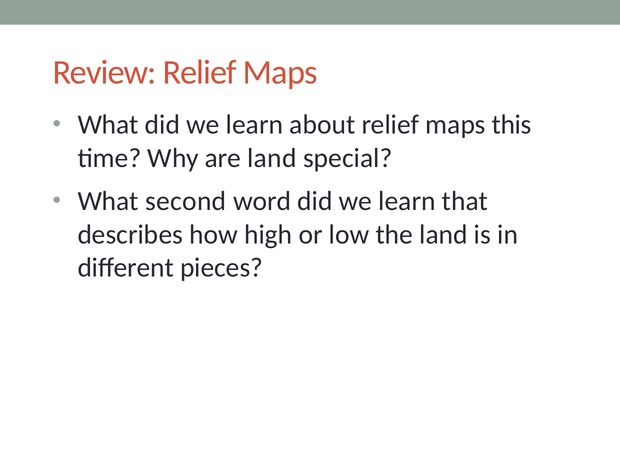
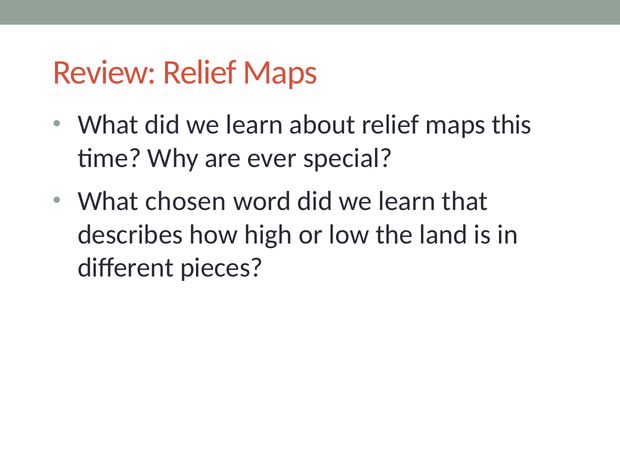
are land: land -> ever (272, 158)
second: second -> chosen (186, 201)
